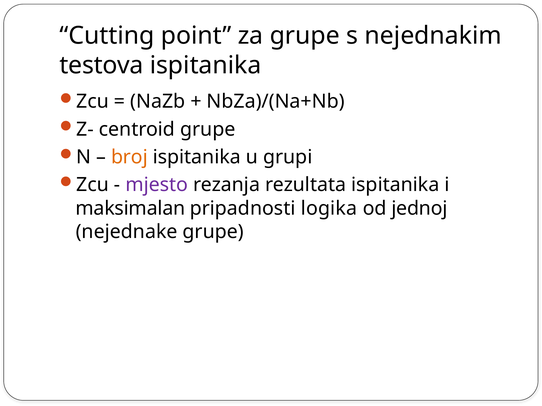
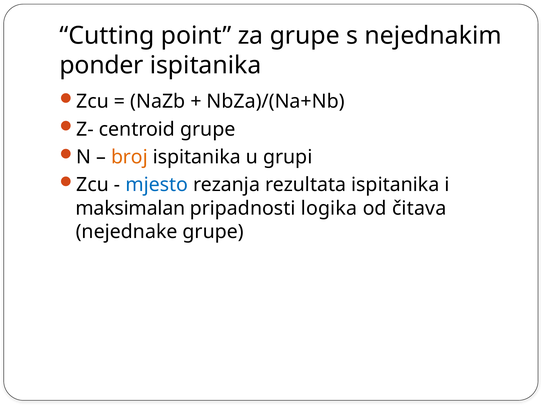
testova: testova -> ponder (102, 65)
mjesto colour: purple -> blue (157, 185)
jednoj: jednoj -> čitava (419, 209)
